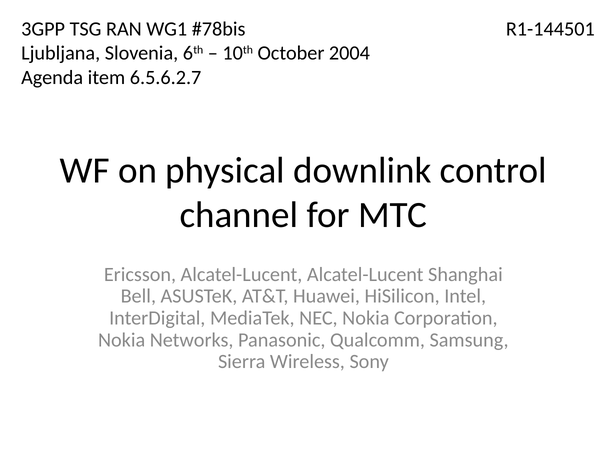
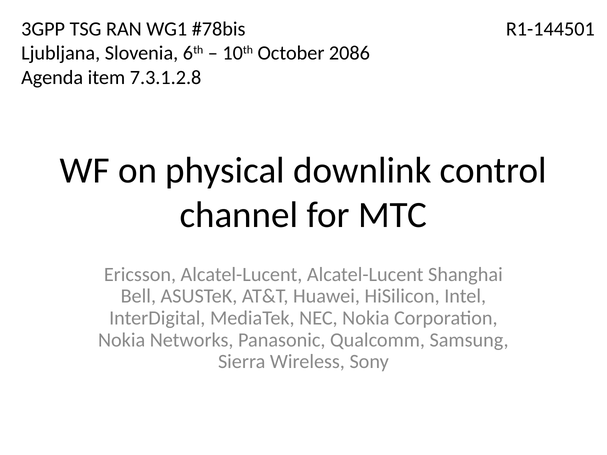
2004: 2004 -> 2086 (349, 53)
6.5.6.2.7: 6.5.6.2.7 -> 7.3.1.2.8 (166, 78)
